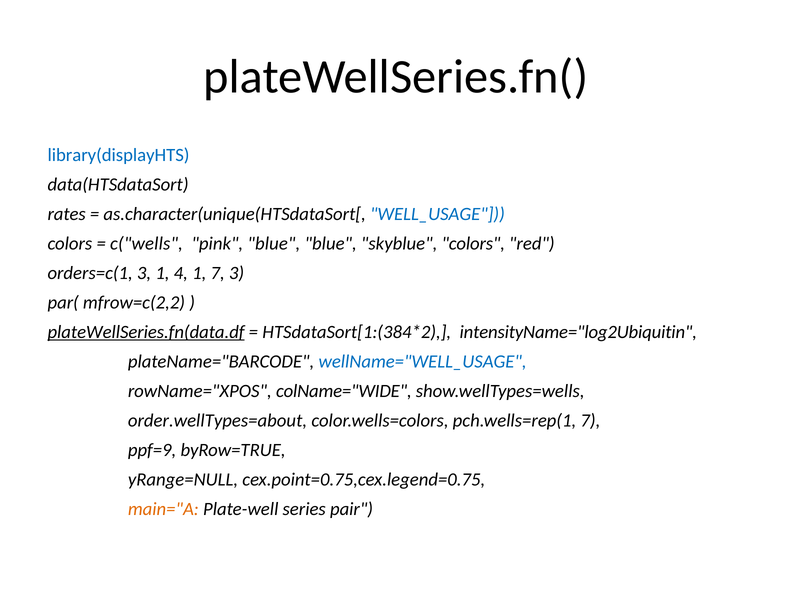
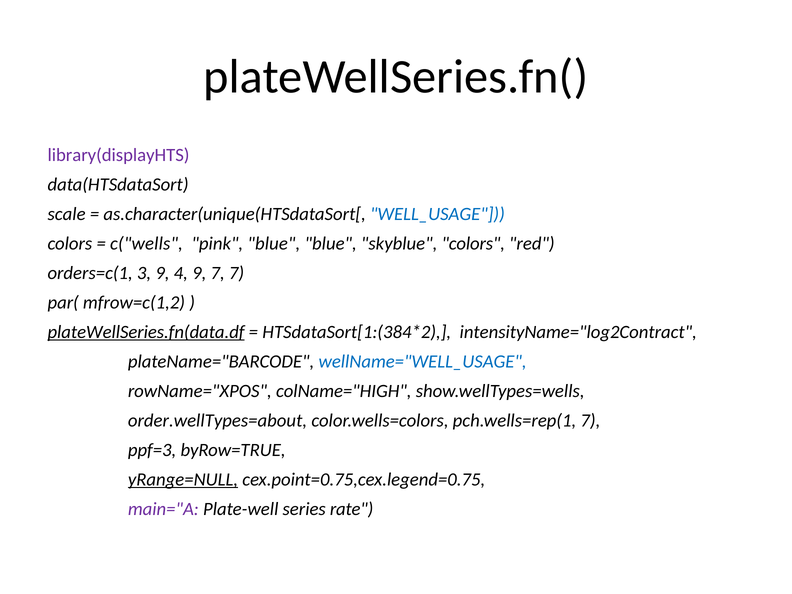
library(displayHTS colour: blue -> purple (119, 155)
rates: rates -> scale (67, 214)
3 1: 1 -> 9 (162, 273)
4 1: 1 -> 9 (199, 273)
7 3: 3 -> 7 (237, 273)
mfrow=c(2,2: mfrow=c(2,2 -> mfrow=c(1,2 (134, 303)
intensityName="log2Ubiquitin: intensityName="log2Ubiquitin -> intensityName="log2Contract (578, 332)
colName="WIDE: colName="WIDE -> colName="HIGH (344, 391)
ppf=9: ppf=9 -> ppf=3 (152, 450)
yRange=NULL underline: none -> present (183, 480)
main="A colour: orange -> purple (163, 509)
pair: pair -> rate (352, 509)
